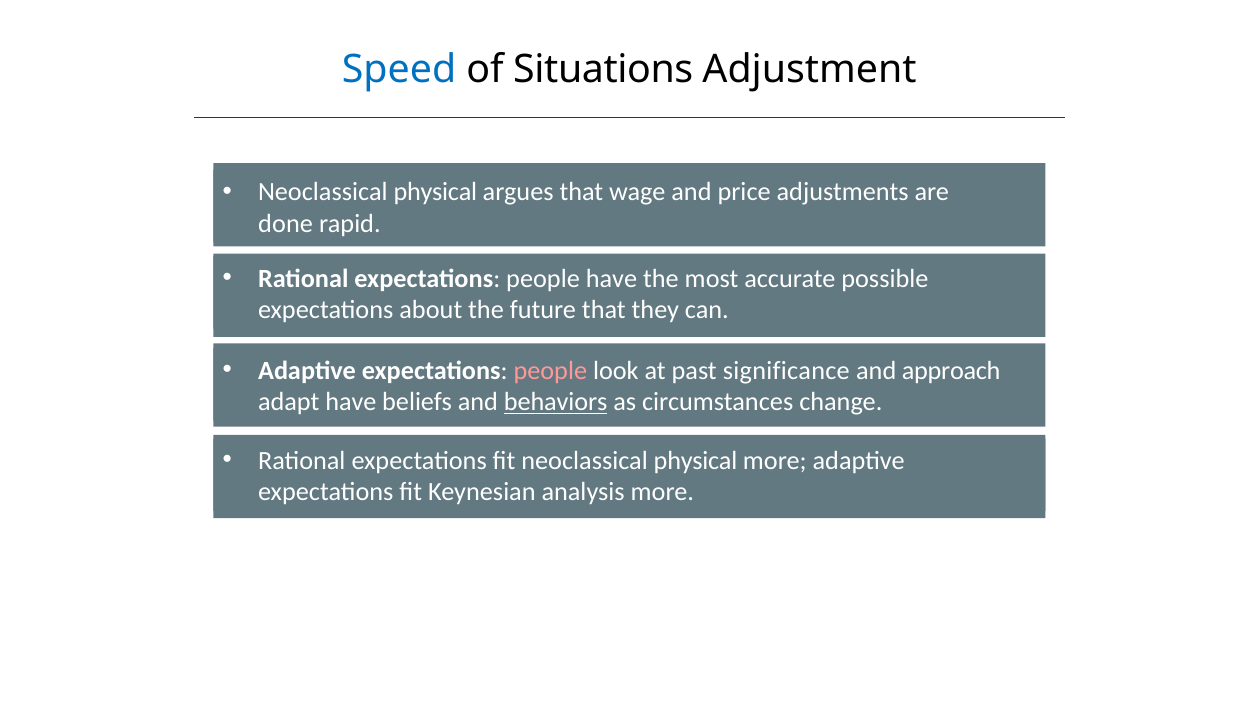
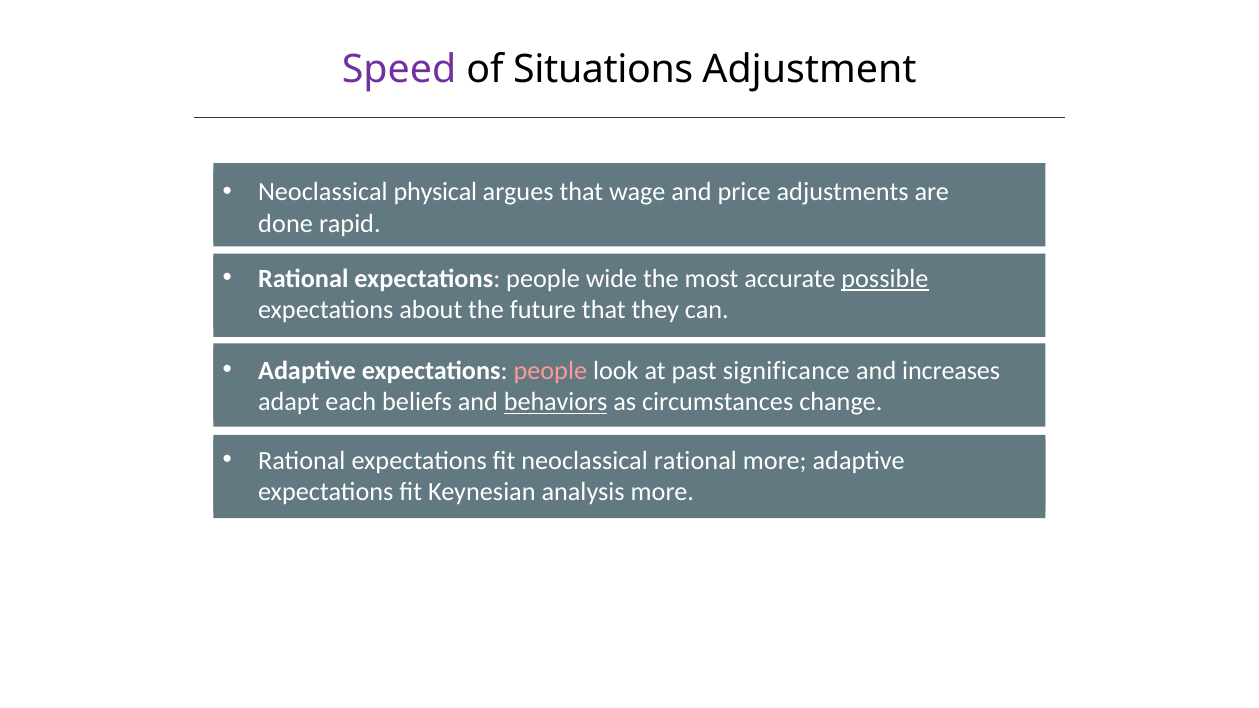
Speed colour: blue -> purple (399, 70)
people have: have -> wide (611, 279)
possible underline: none -> present (885, 279)
approach: approach -> increases (951, 371)
adapt have: have -> each (351, 402)
fit neoclassical physical: physical -> rational (695, 461)
